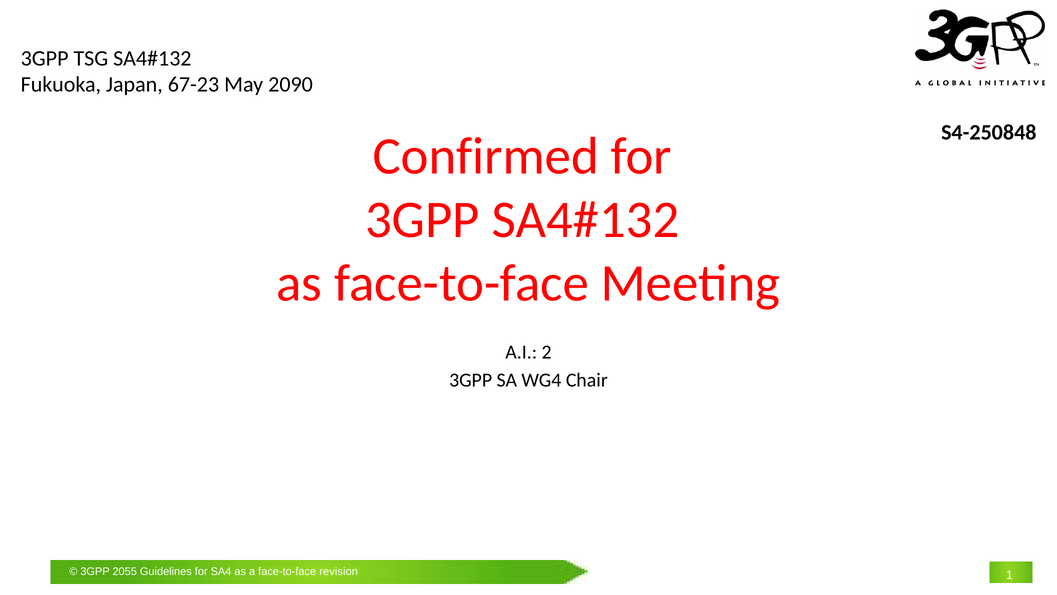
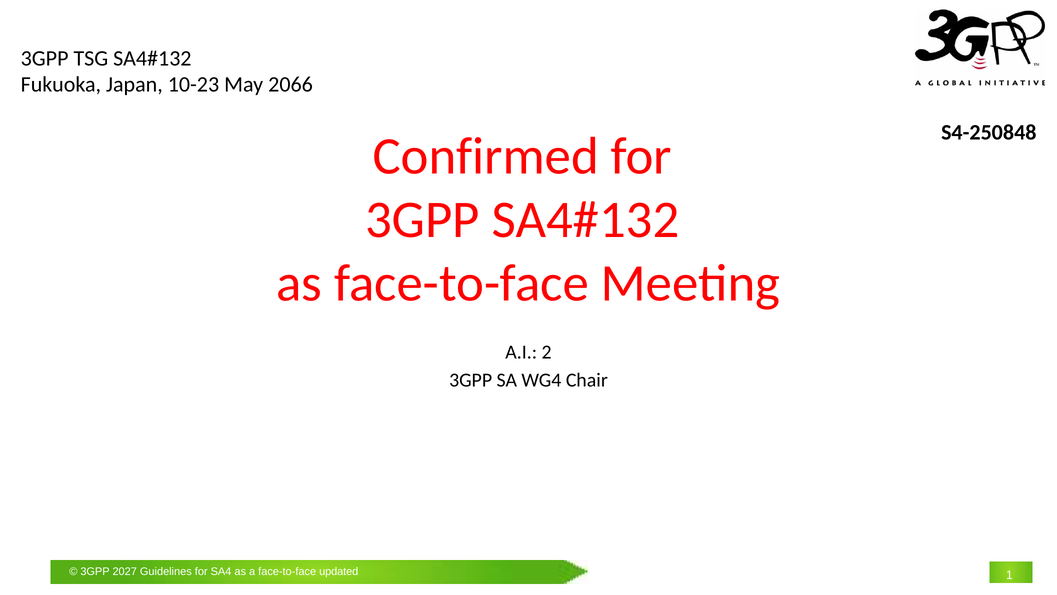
67-23: 67-23 -> 10-23 (193, 85)
2090: 2090 -> 2066 (291, 85)
2055: 2055 -> 2027 (125, 571)
revision: revision -> updated (339, 571)
